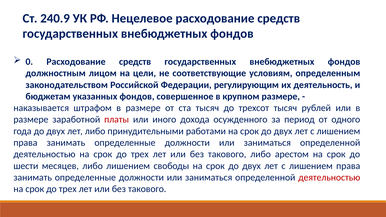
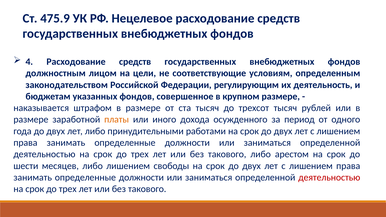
240.9: 240.9 -> 475.9 (55, 18)
0: 0 -> 4 (29, 62)
платы colour: red -> orange (117, 120)
